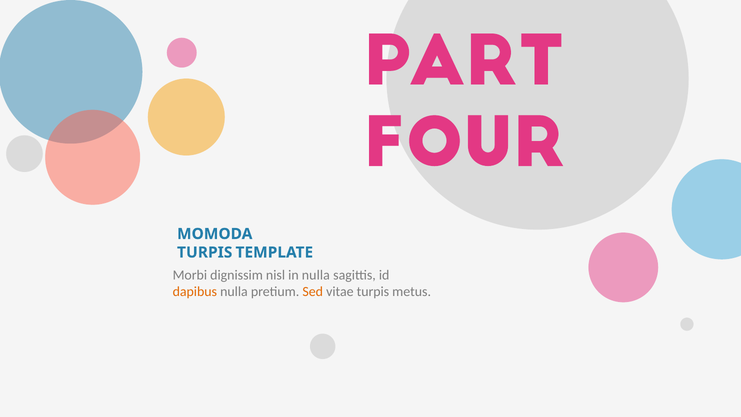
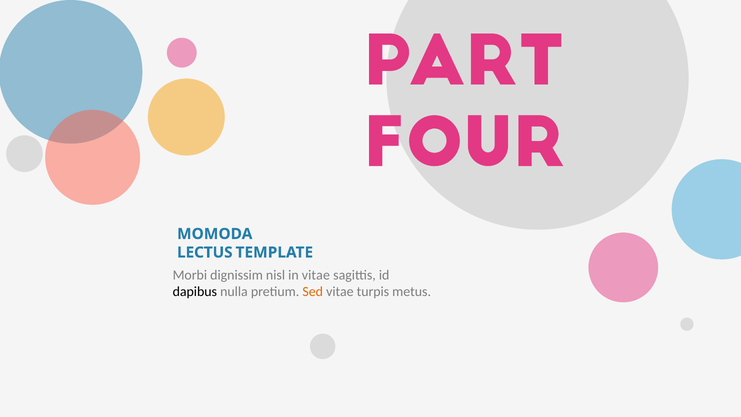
TURPIS: TURPIS -> LECTUS (205, 252)
in nulla: nulla -> vitae (316, 275)
dapibus colour: orange -> black (195, 292)
